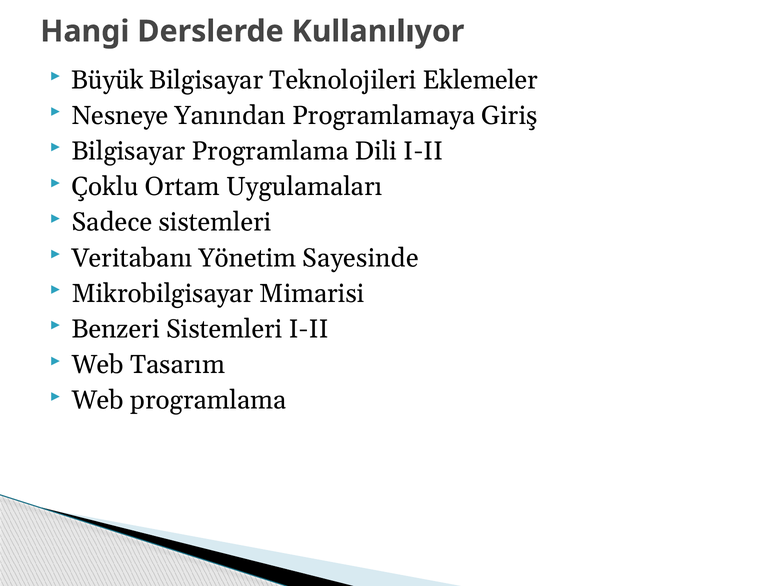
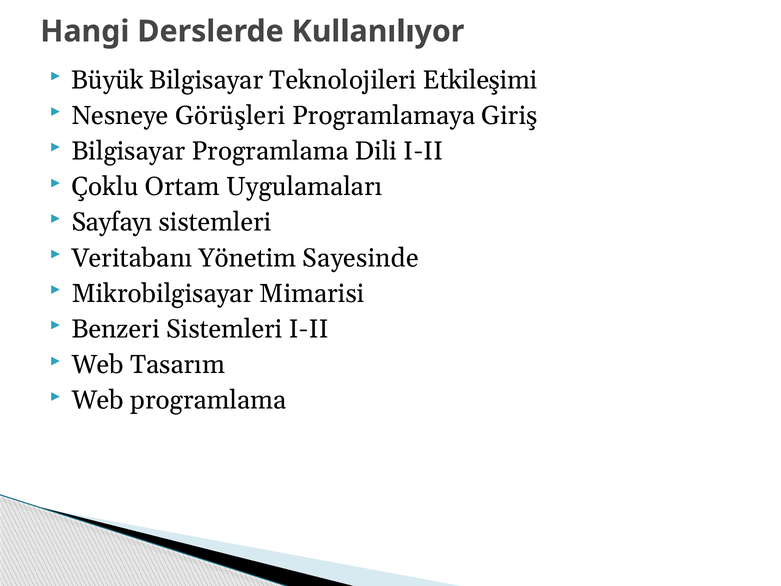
Eklemeler: Eklemeler -> Etkileşimi (480, 80)
Yanından: Yanından -> Görüşleri (230, 116)
Sadece: Sadece -> Sayfayı (112, 222)
